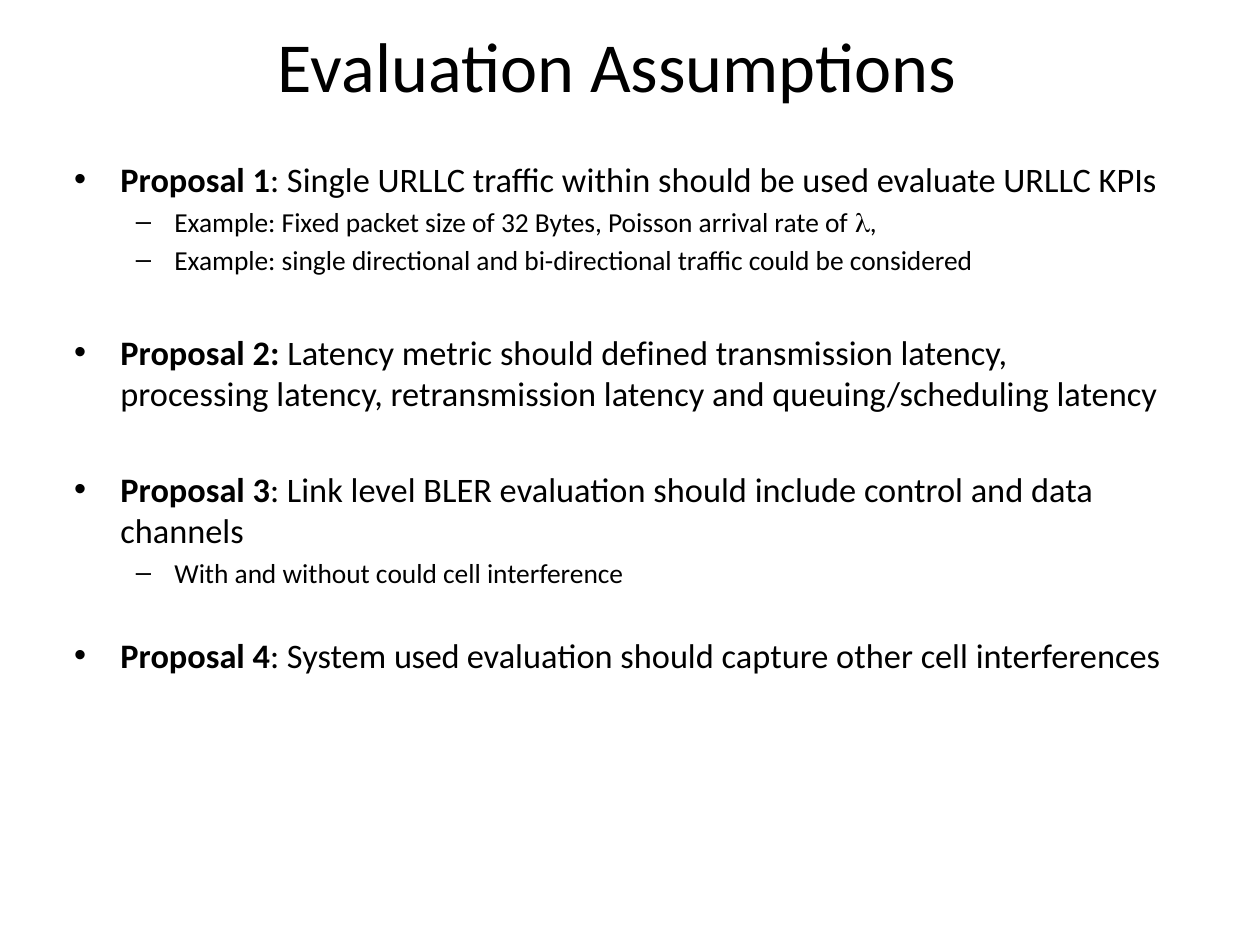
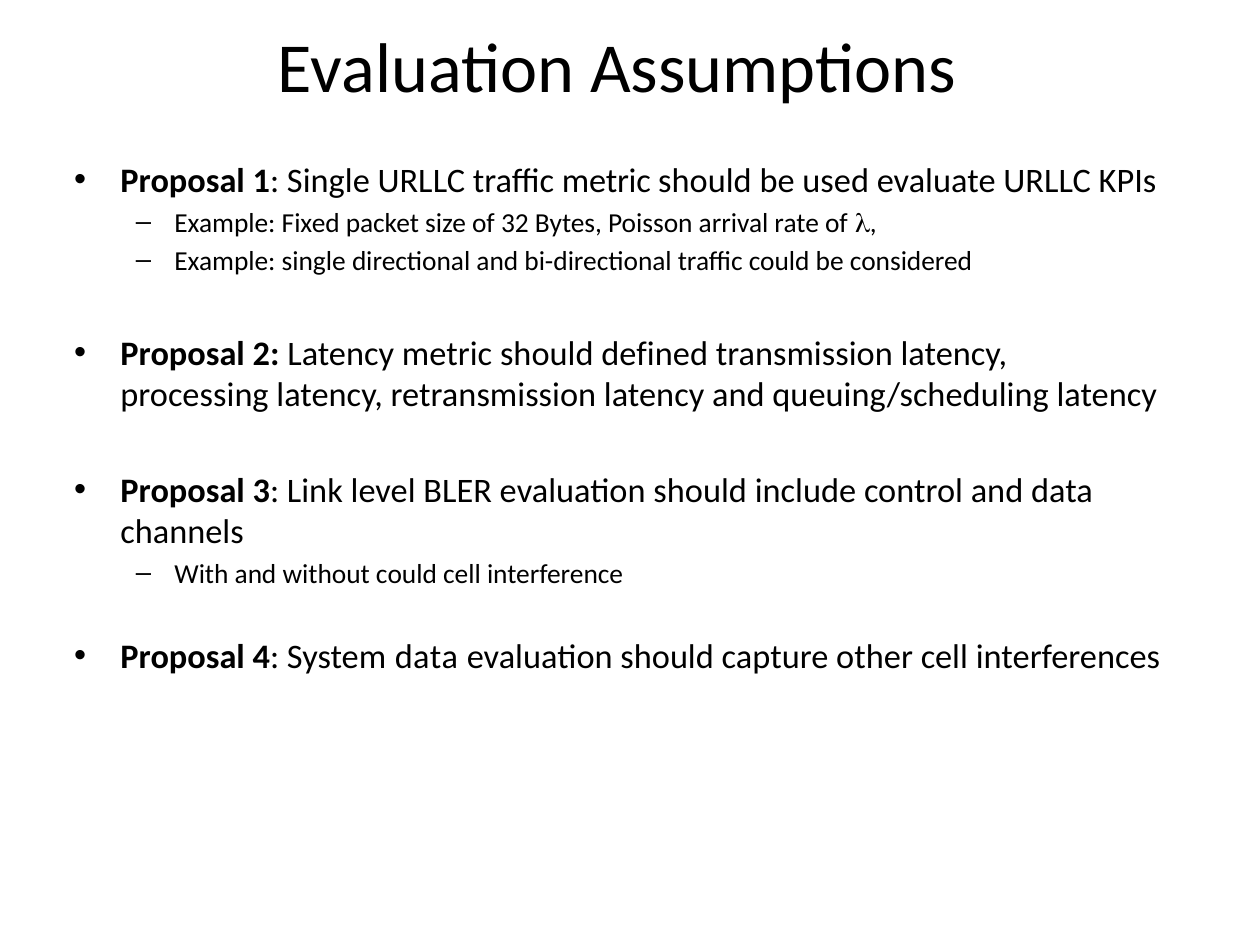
traffic within: within -> metric (606, 181)
System used: used -> data (426, 657)
